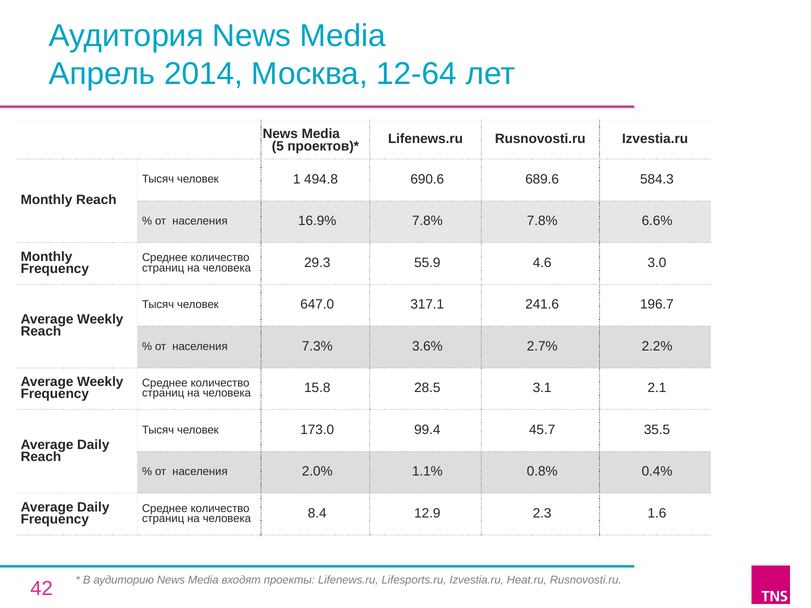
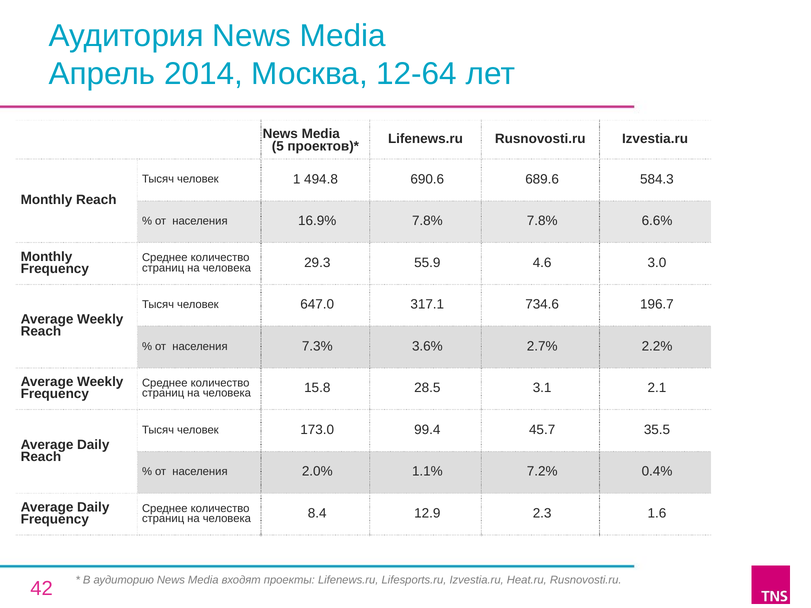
241.6: 241.6 -> 734.6 (542, 305)
0.8%: 0.8% -> 7.2% (542, 472)
